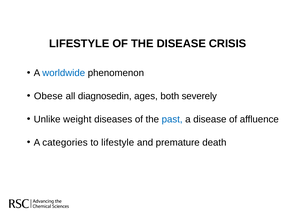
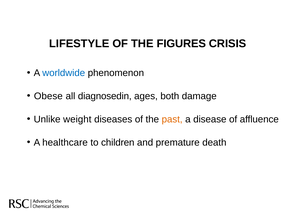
THE DISEASE: DISEASE -> FIGURES (181, 44)
severely: severely -> damage (199, 96)
past colour: blue -> orange (172, 119)
categories: categories -> healthcare (65, 142)
to lifestyle: lifestyle -> children (118, 142)
